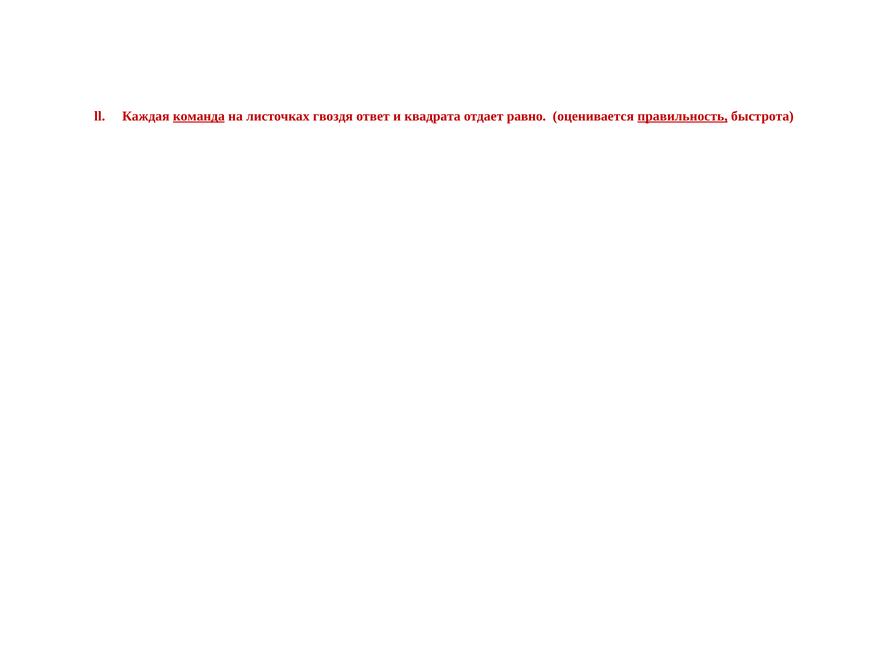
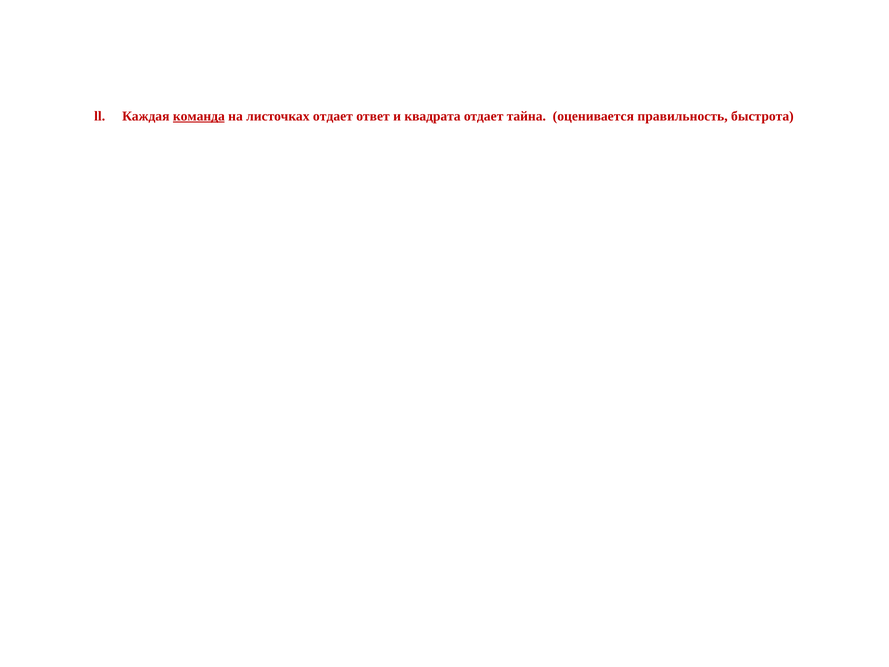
листочках гвоздя: гвоздя -> отдает (333, 116)
равно: равно -> тайна (526, 116)
правильность underline: present -> none (683, 116)
